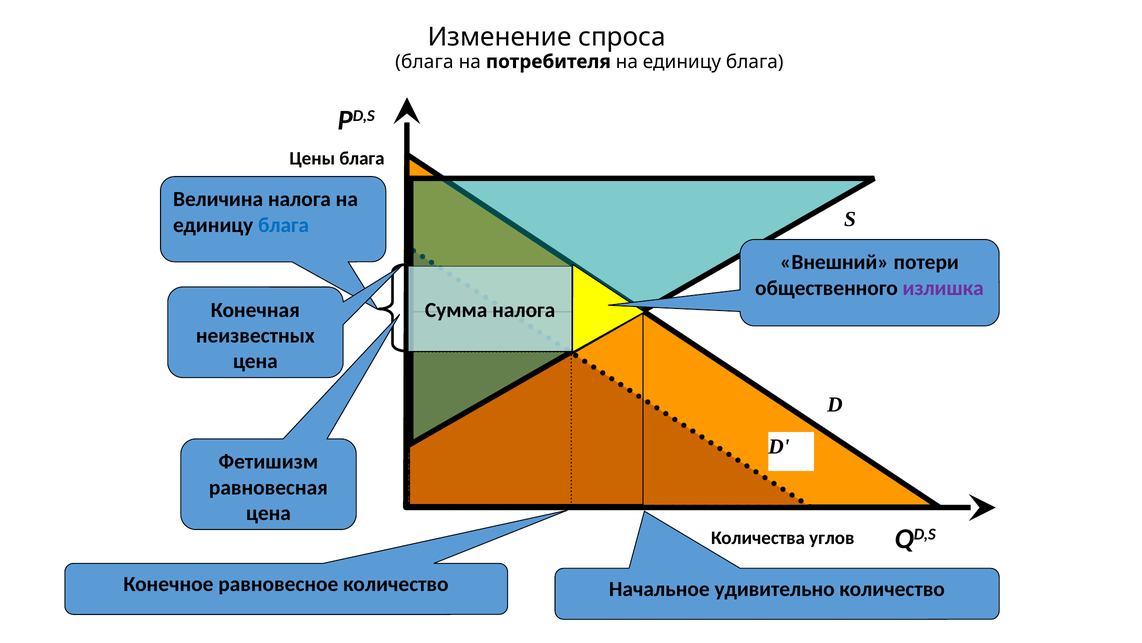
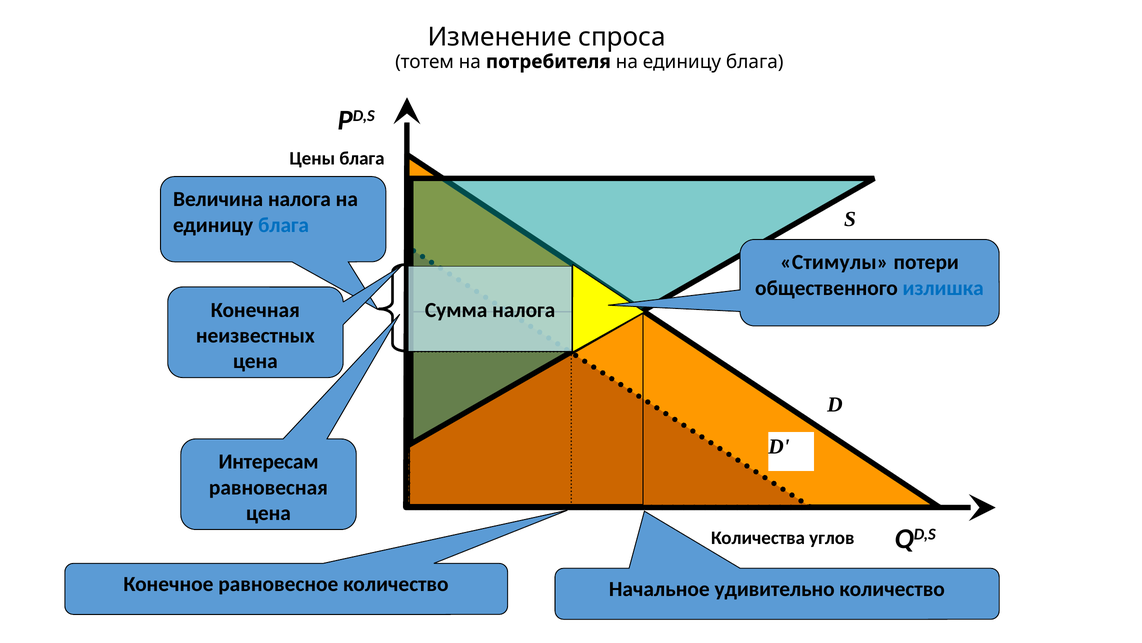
блага: блага -> тотем (425, 62)
Внешний: Внешний -> Стимулы (834, 262)
излишка colour: purple -> blue (943, 288)
Фетишизм: Фетишизм -> Интересам (269, 461)
